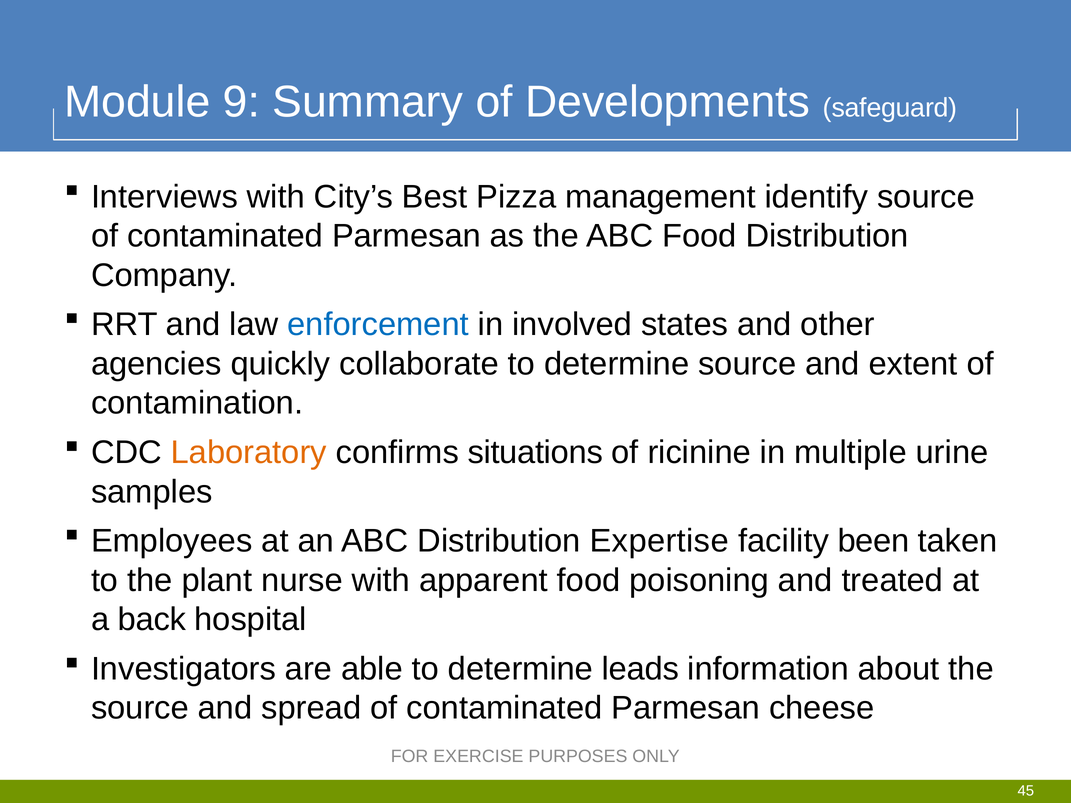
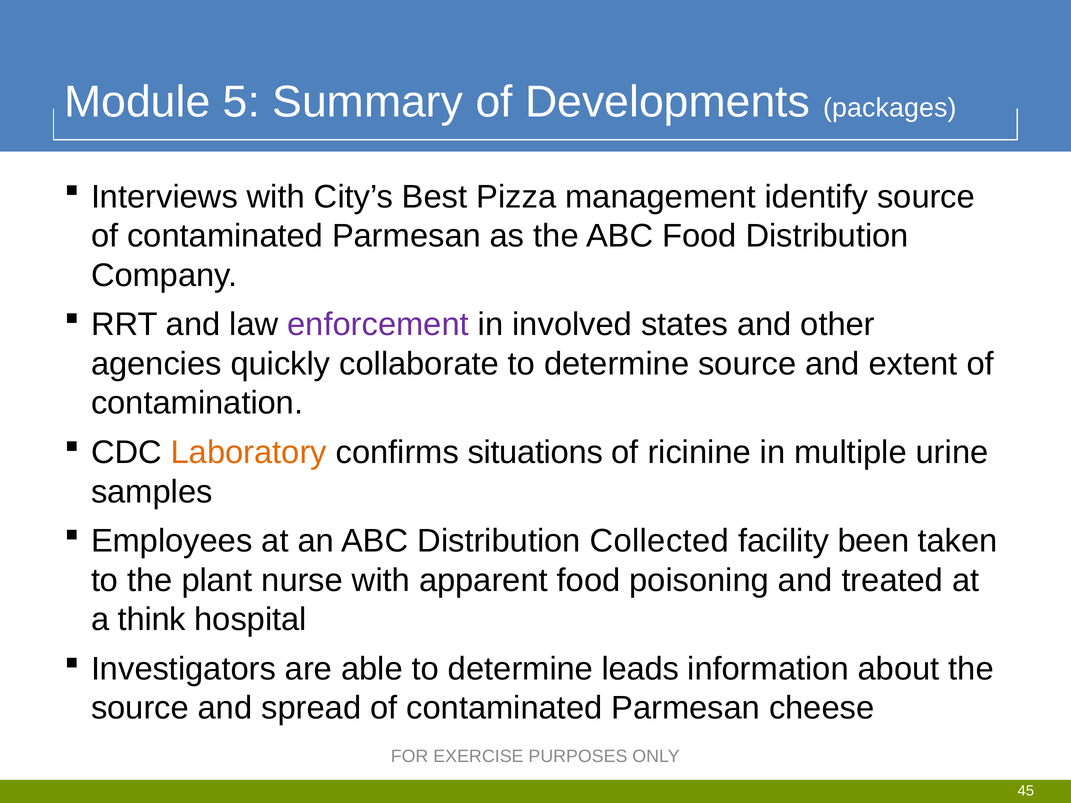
9: 9 -> 5 (241, 102)
safeguard: safeguard -> packages (890, 108)
enforcement colour: blue -> purple (378, 325)
Expertise: Expertise -> Collected (659, 541)
back: back -> think (152, 620)
